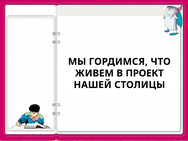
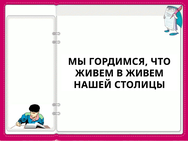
В ПРОЕКТ: ПРОЕКТ -> ЖИВЕМ (145, 73)
